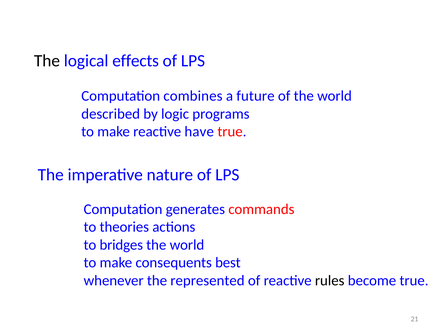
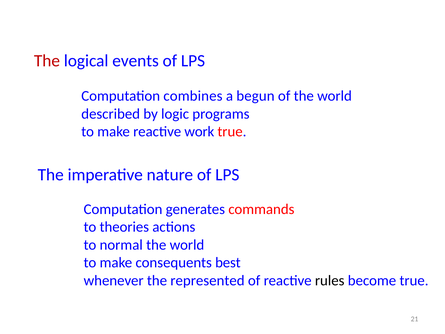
The colour: black -> red (47, 61)
effects: effects -> events (136, 61)
future: future -> begun (255, 96)
have: have -> work (199, 131)
bridges: bridges -> normal (121, 245)
